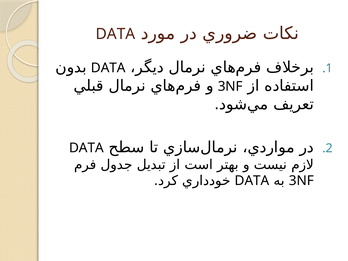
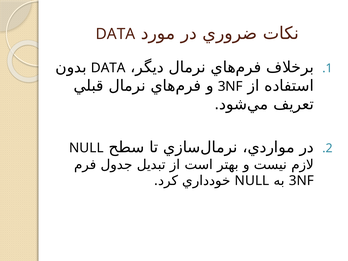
DATA: DATA -> NULL (86, 148)
DATA: DATA -> NULL (252, 181)
